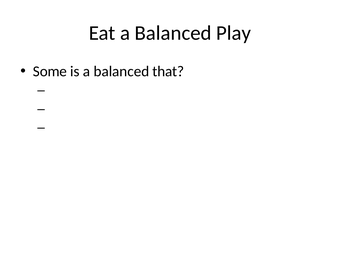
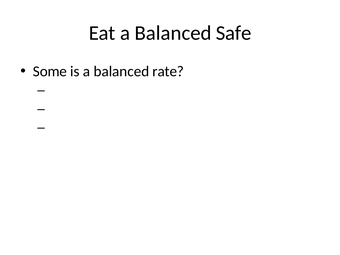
Play: Play -> Safe (234, 33)
that: that -> rate (168, 71)
